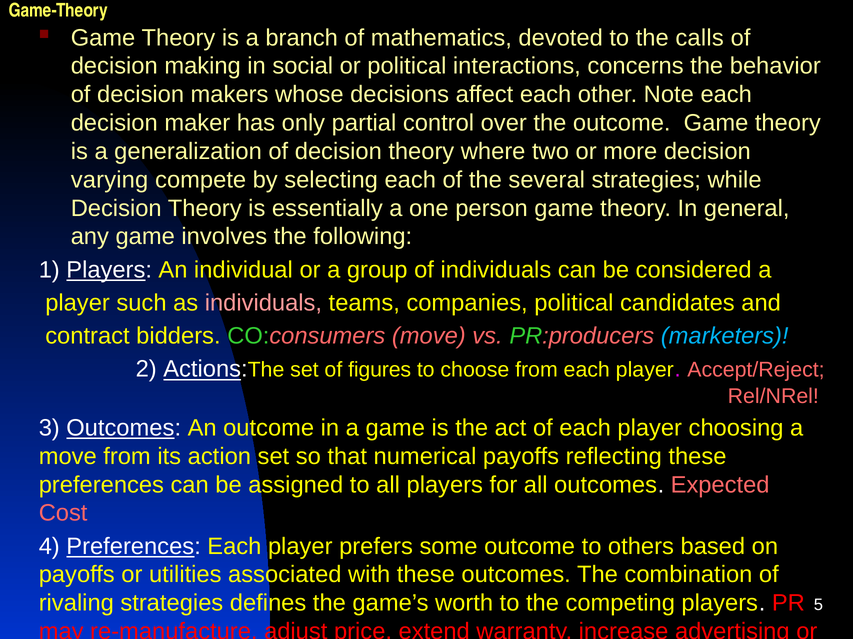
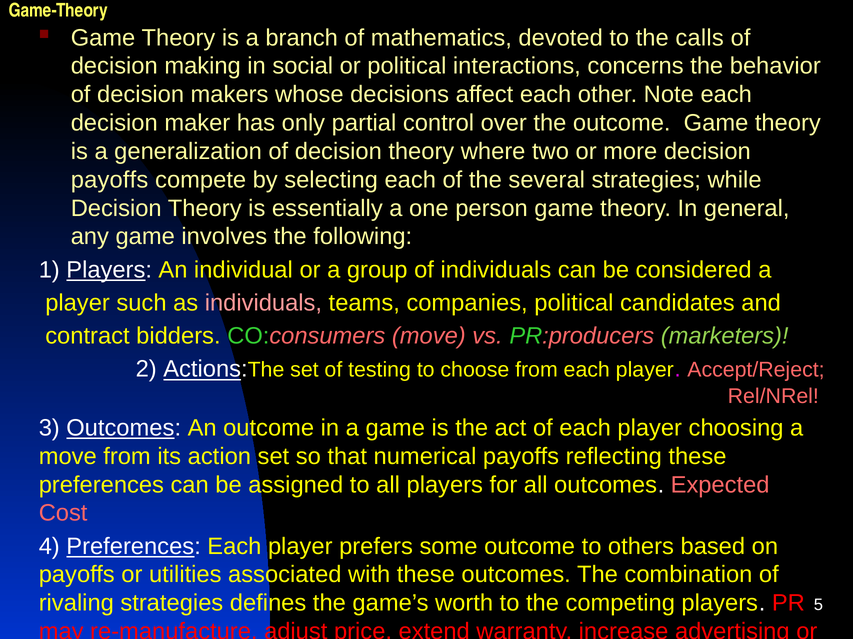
varying: varying -> payoffs (110, 180)
marketers colour: light blue -> light green (725, 336)
figures: figures -> testing (380, 370)
